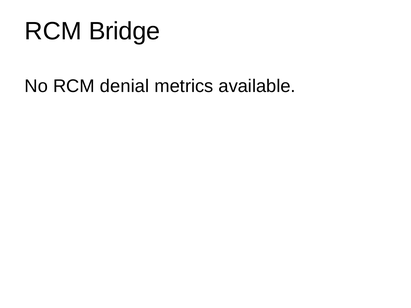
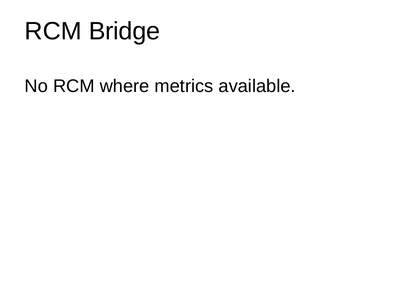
denial: denial -> where (125, 86)
